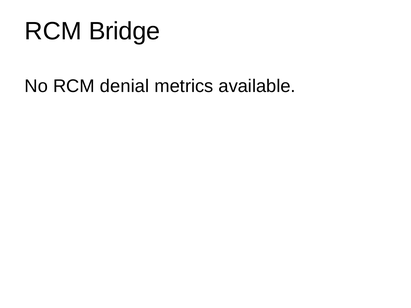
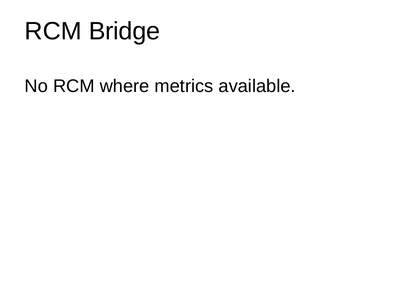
denial: denial -> where (125, 86)
